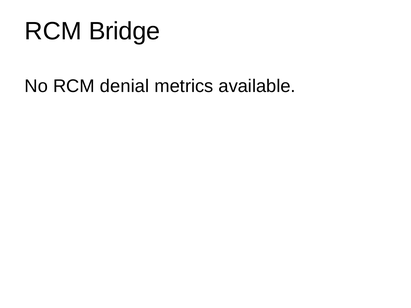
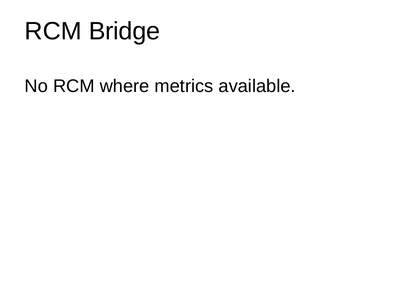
denial: denial -> where (125, 86)
